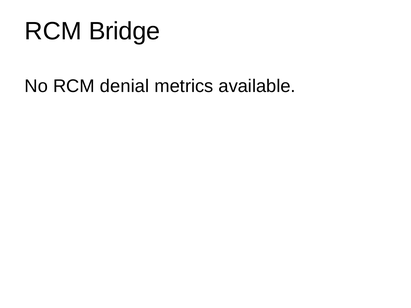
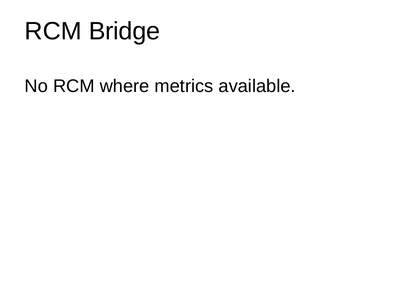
denial: denial -> where (125, 86)
